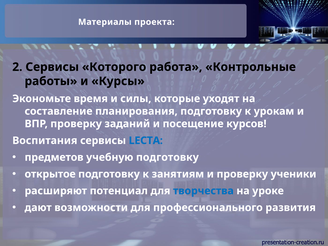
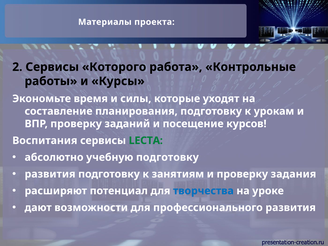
LECTA colour: blue -> green (146, 141)
предметов: предметов -> абсолютно (54, 157)
открытое: открытое -> развития (50, 174)
ученики: ученики -> задания (293, 174)
